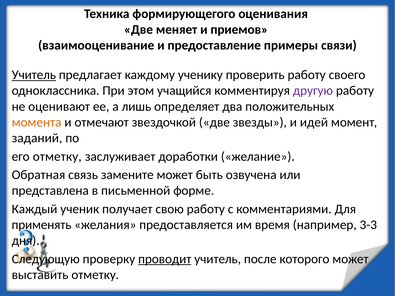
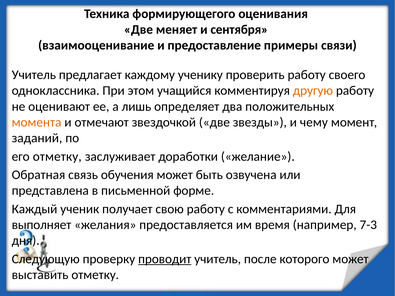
приемов: приемов -> сентября (239, 30)
Учитель underline: present -> none (34, 75)
другую colour: purple -> orange (313, 91)
идей: идей -> чему (314, 122)
замените: замените -> обучения (127, 175)
применять: применять -> выполняет (42, 225)
3-3: 3-3 -> 7-3 (368, 225)
